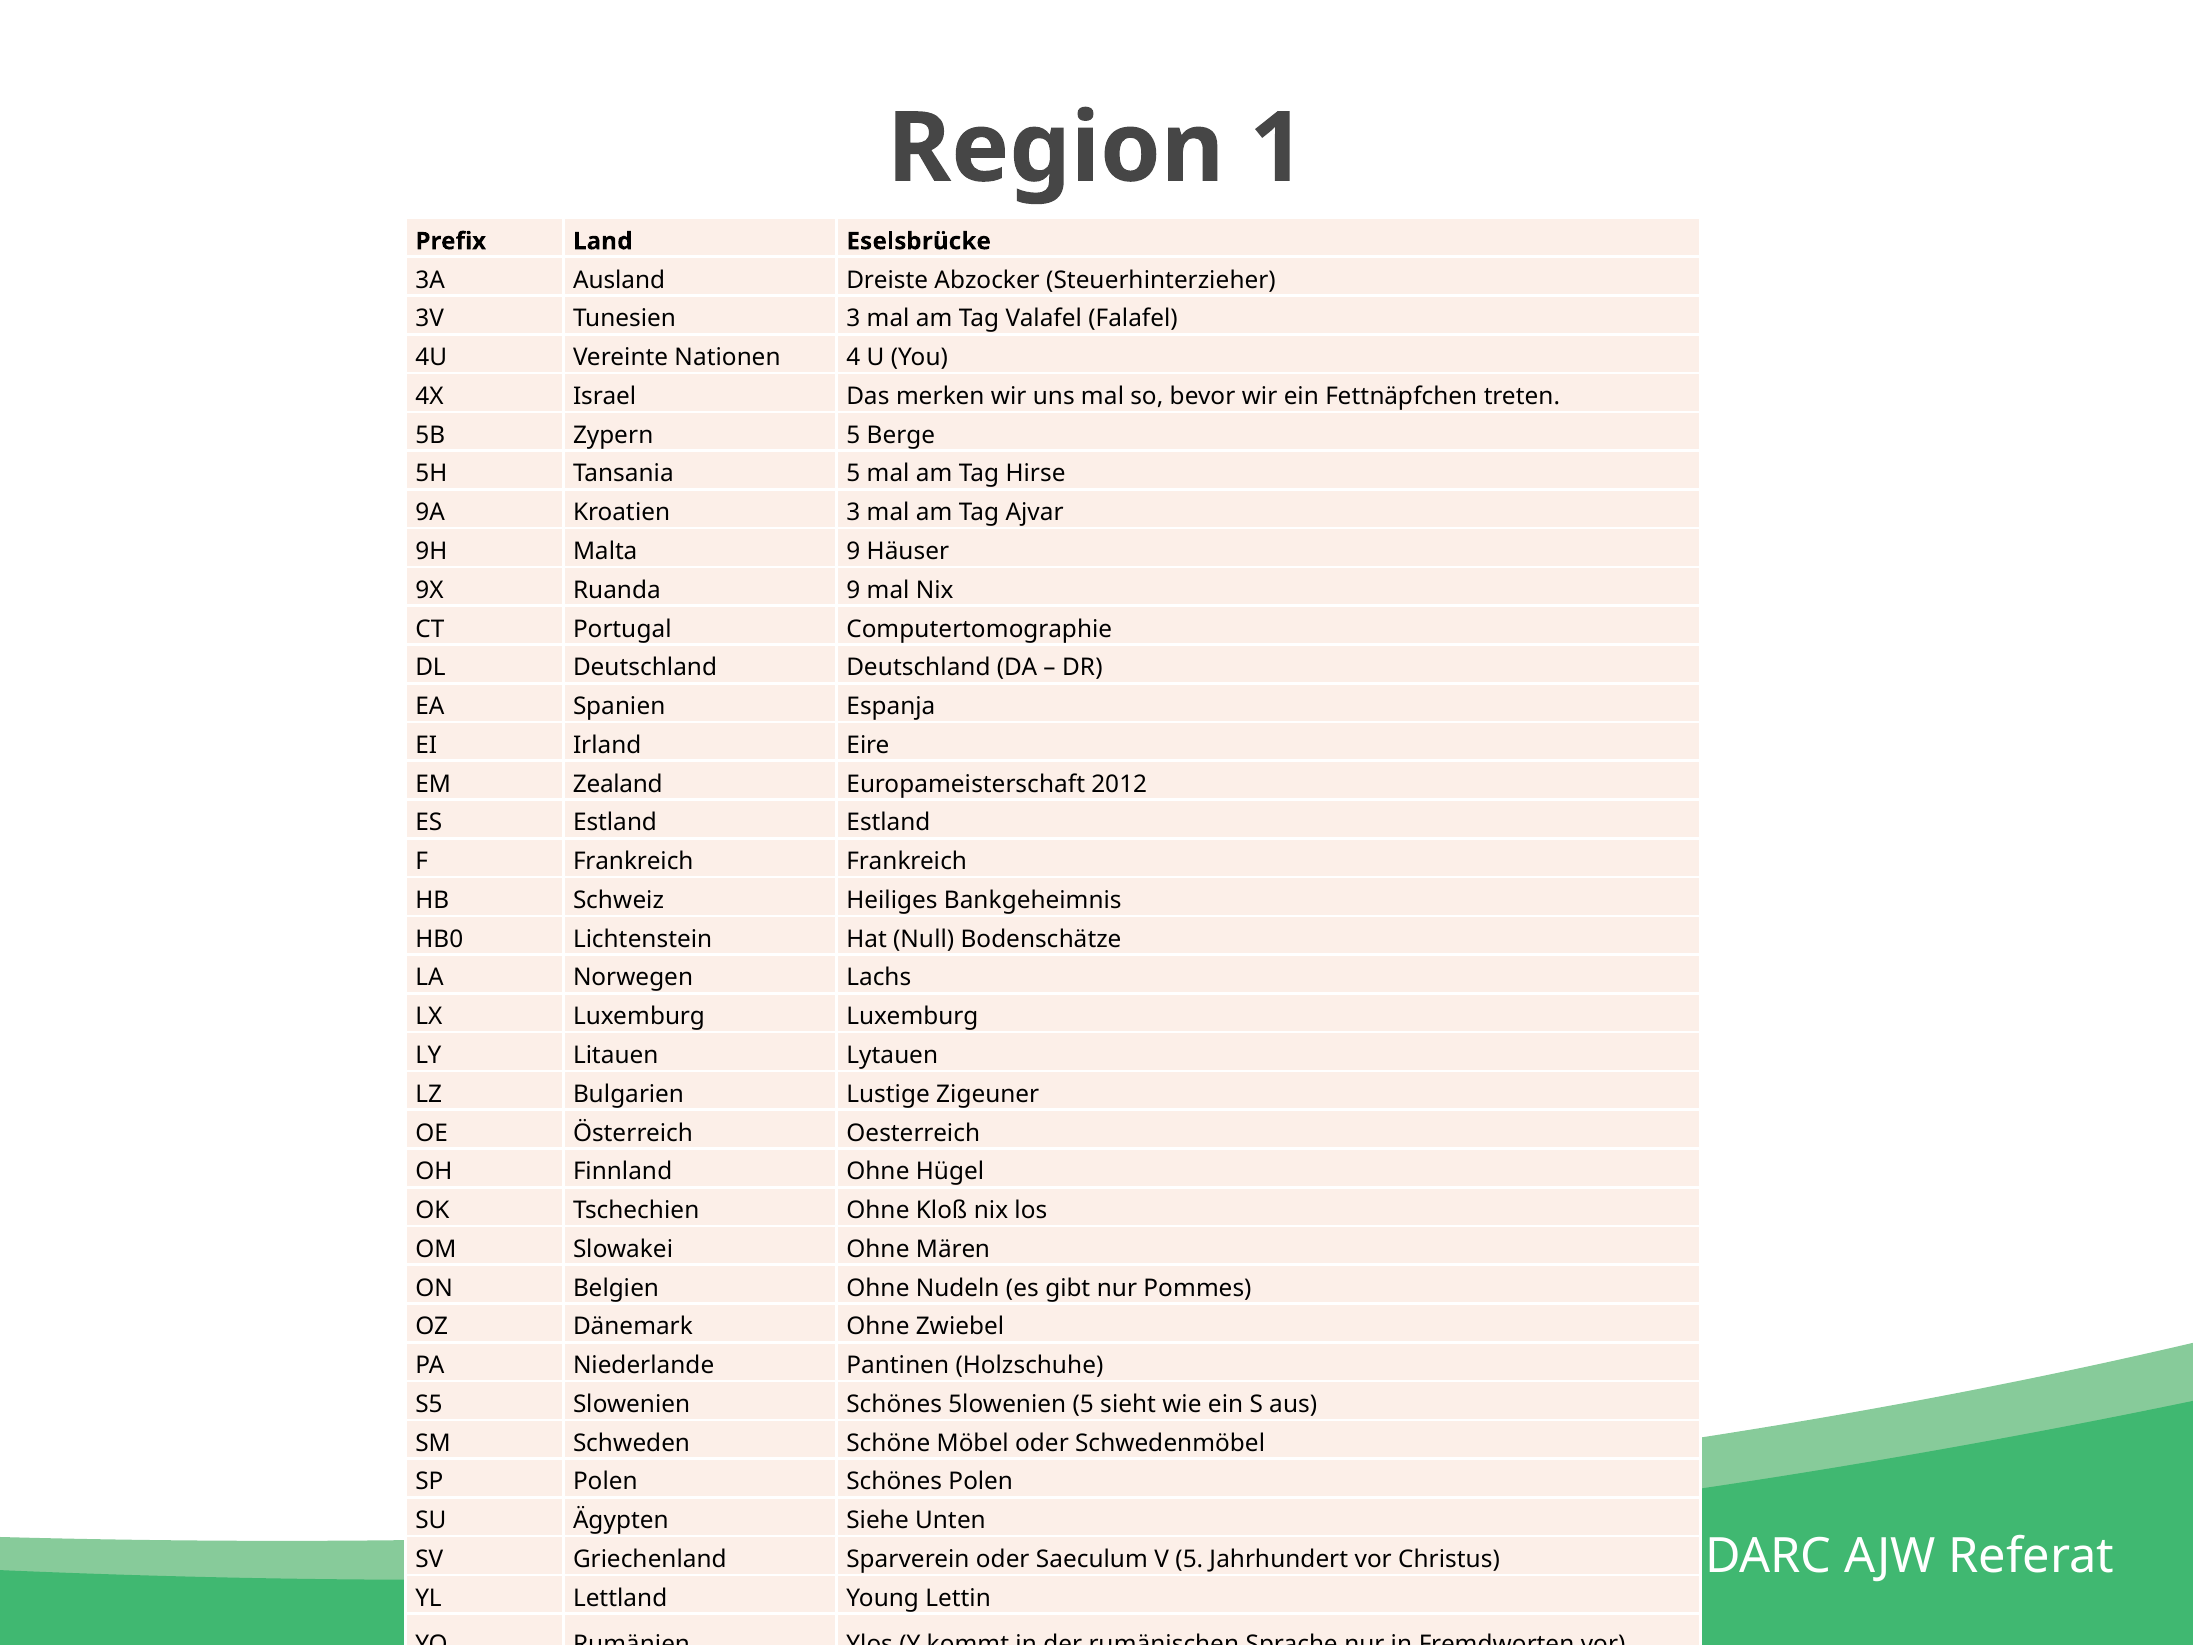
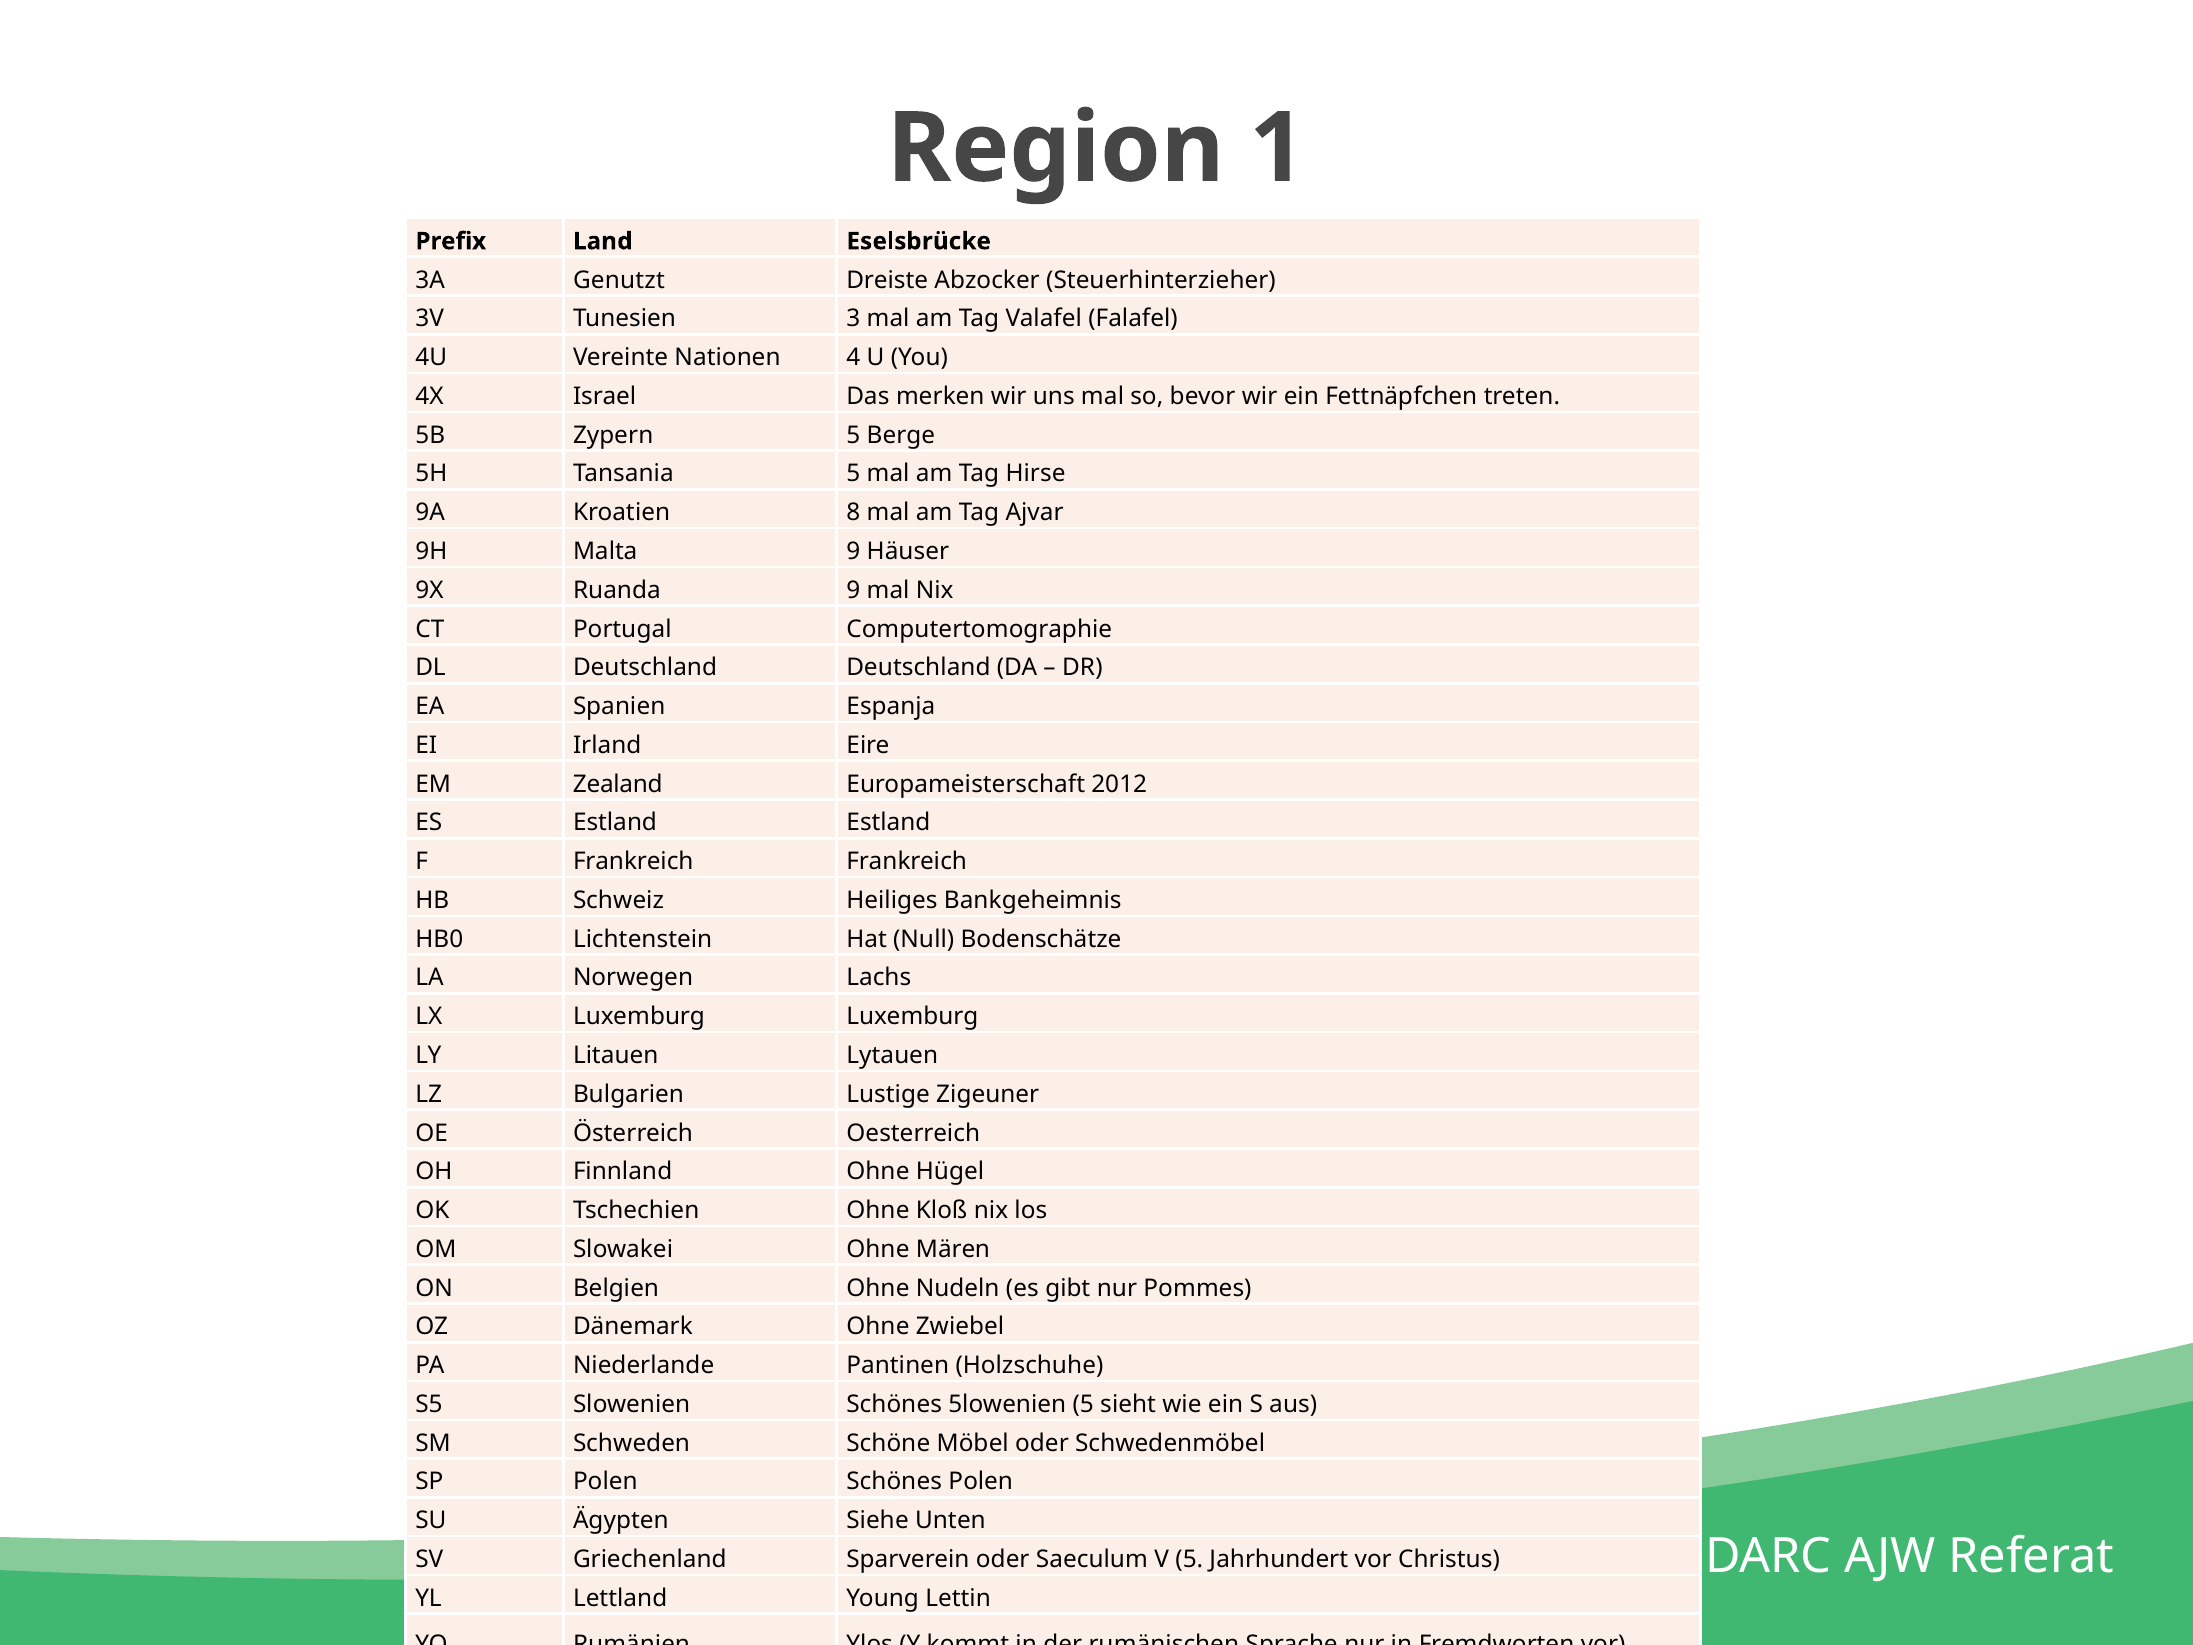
Ausland: Ausland -> Genutzt (619, 280)
Kroatien 3: 3 -> 8 (853, 513)
